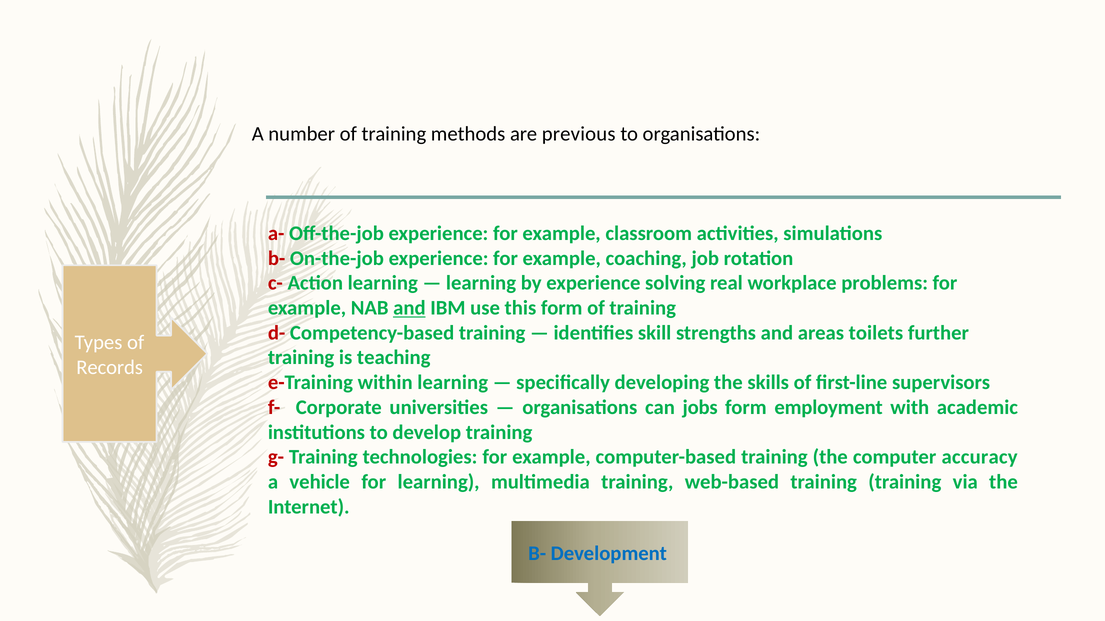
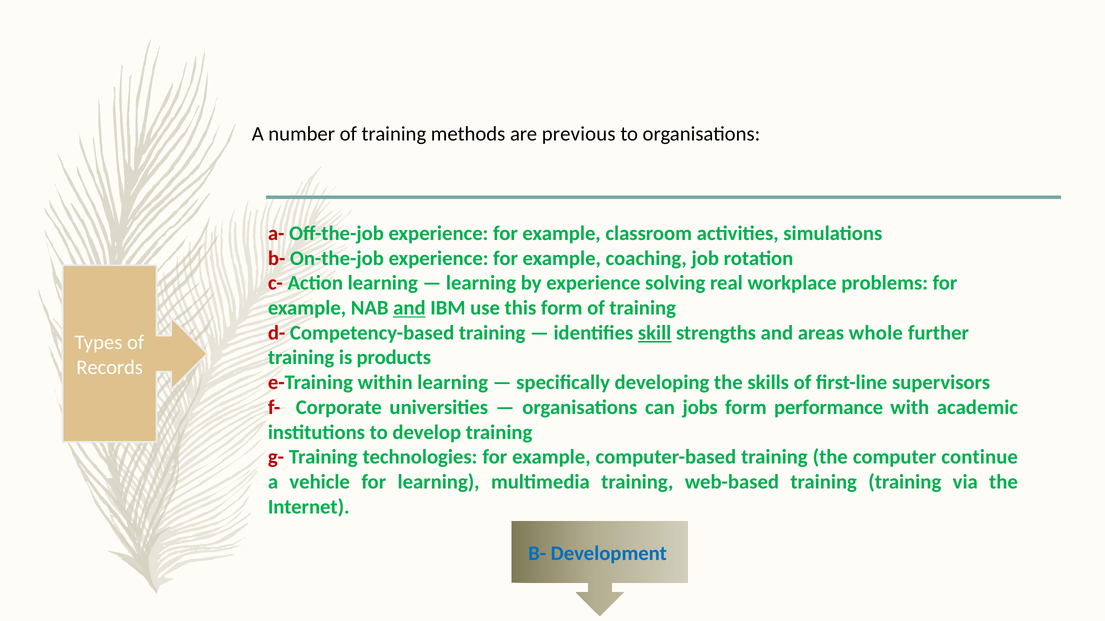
skill underline: none -> present (655, 333)
toilets: toilets -> whole (876, 333)
teaching: teaching -> products (394, 358)
employment: employment -> performance (829, 408)
accuracy: accuracy -> continue (980, 457)
